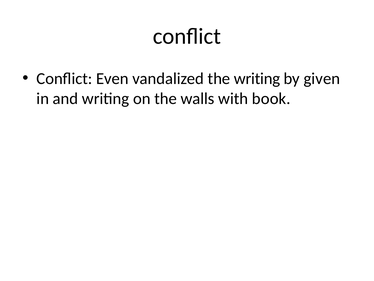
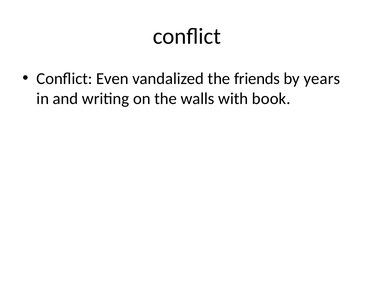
the writing: writing -> friends (257, 78)
given: given -> years (322, 78)
